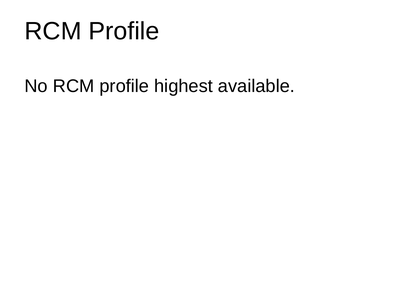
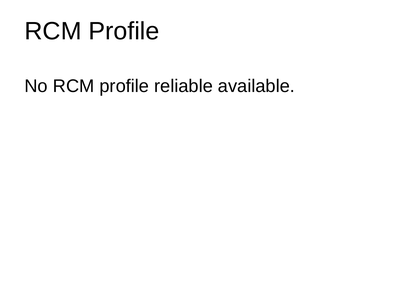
highest: highest -> reliable (184, 86)
